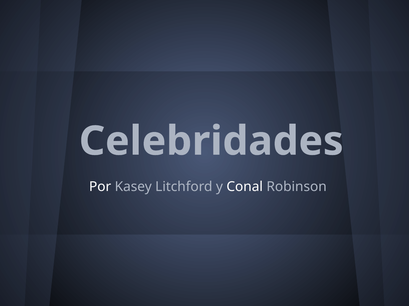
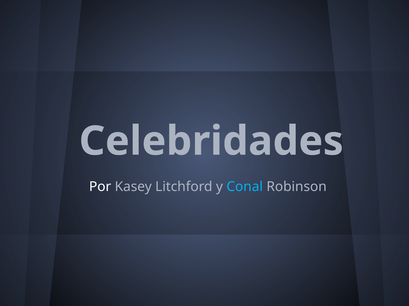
Conal colour: white -> light blue (245, 187)
